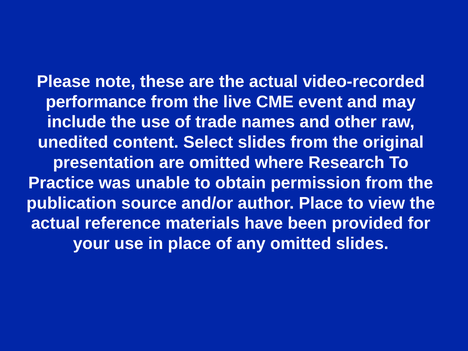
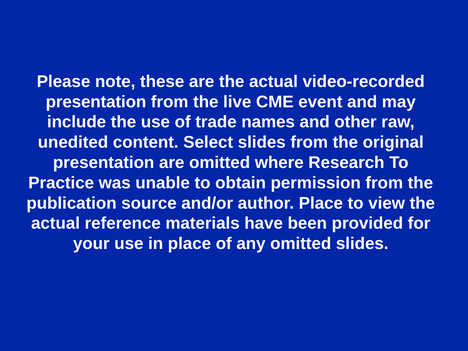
performance: performance -> presentation (96, 102)
